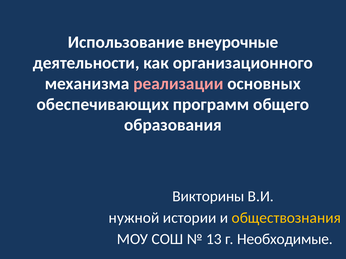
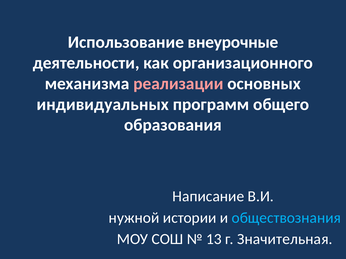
обеспечивающих: обеспечивающих -> индивидуальных (103, 105)
Викторины: Викторины -> Написание (208, 197)
обществознания colour: yellow -> light blue (286, 218)
Необходимые: Необходимые -> Значительная (285, 240)
